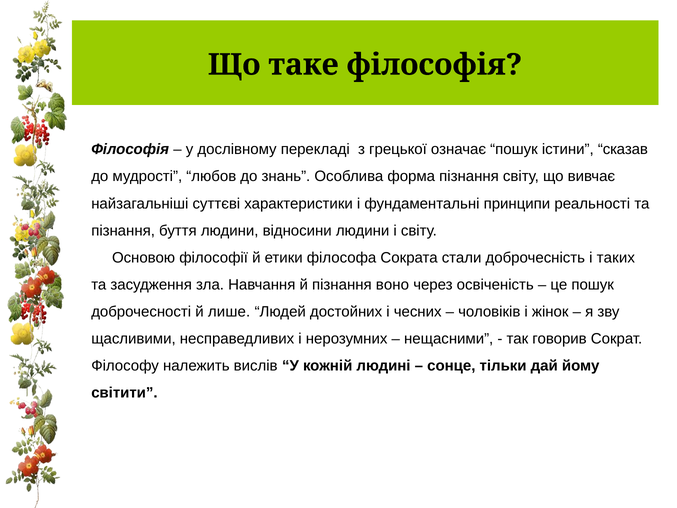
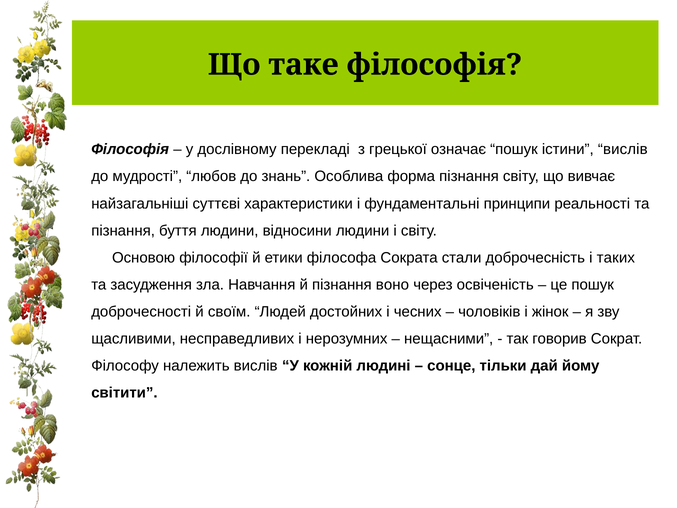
істини сказав: сказав -> вислів (623, 149)
лише: лише -> своїм (229, 312)
